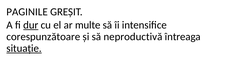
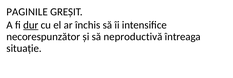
multe: multe -> închis (88, 25)
corespunzătoare: corespunzătoare -> necorespunzător (43, 37)
situație underline: present -> none (24, 48)
